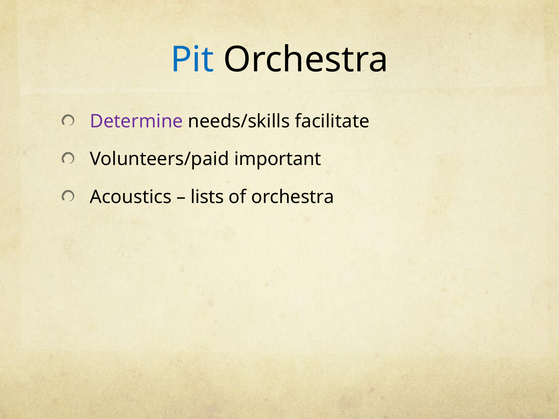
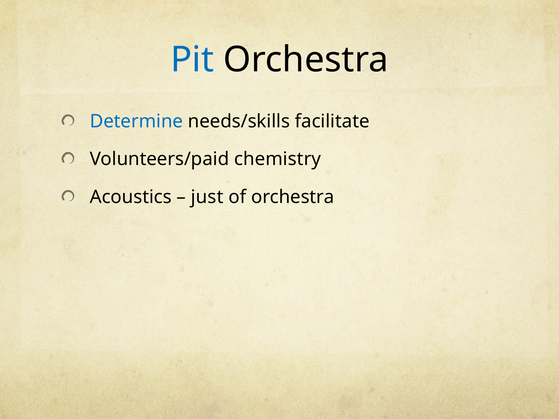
Determine colour: purple -> blue (136, 121)
important: important -> chemistry (278, 159)
lists: lists -> just (207, 197)
